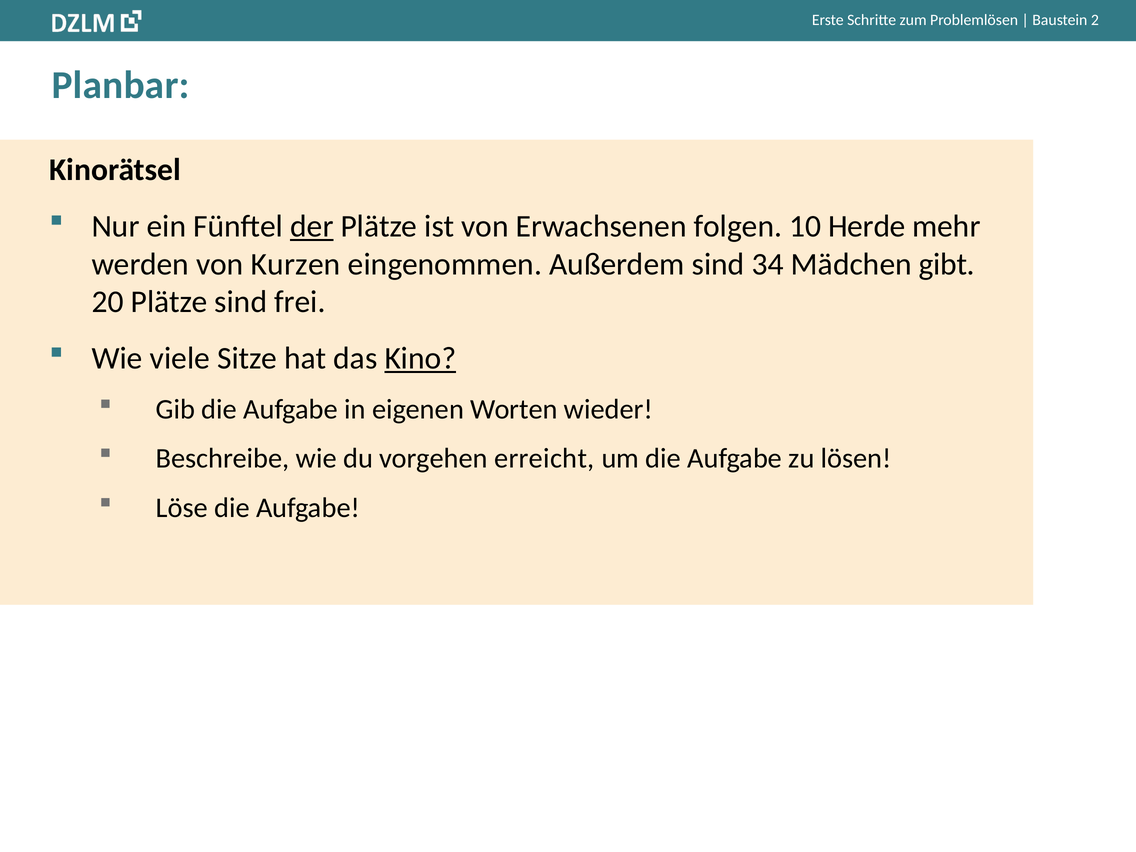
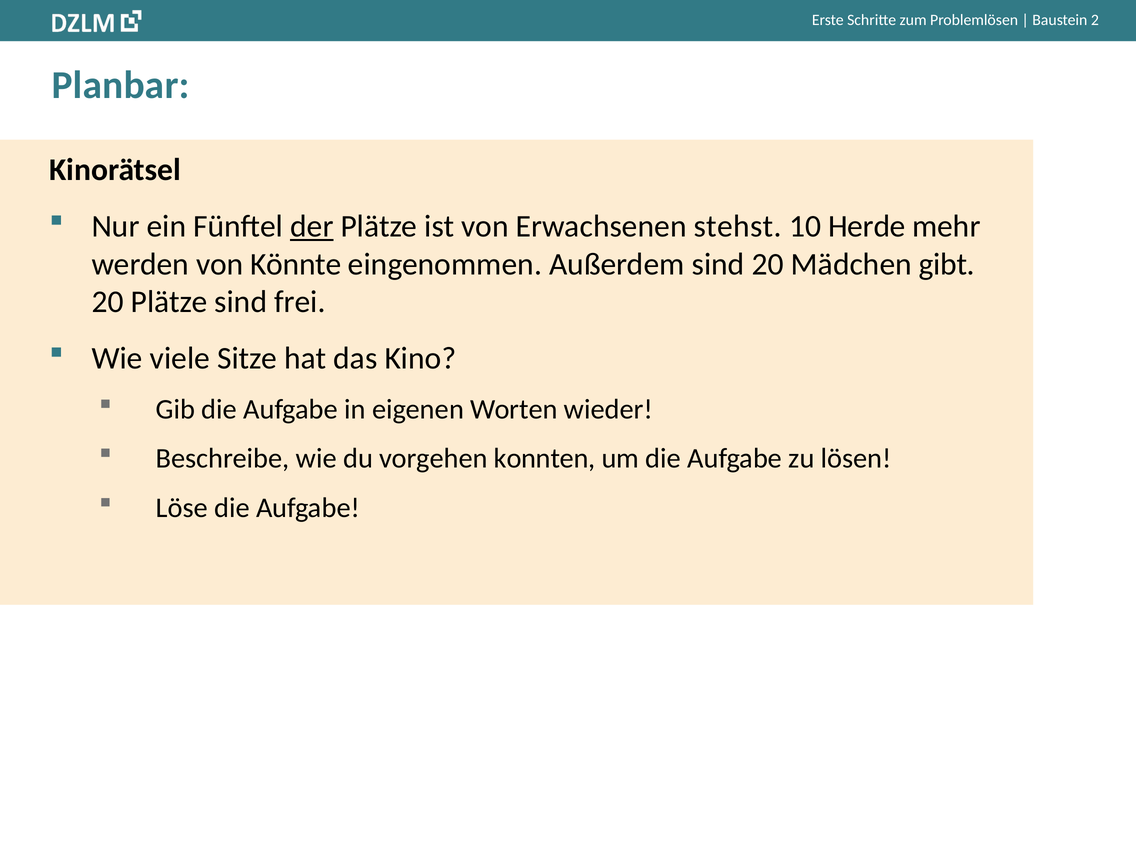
folgen: folgen -> stehst (738, 226)
Kurzen: Kurzen -> Könnte (296, 264)
sind 34: 34 -> 20 (768, 264)
Kino underline: present -> none (420, 358)
erreicht: erreicht -> konnten (545, 459)
